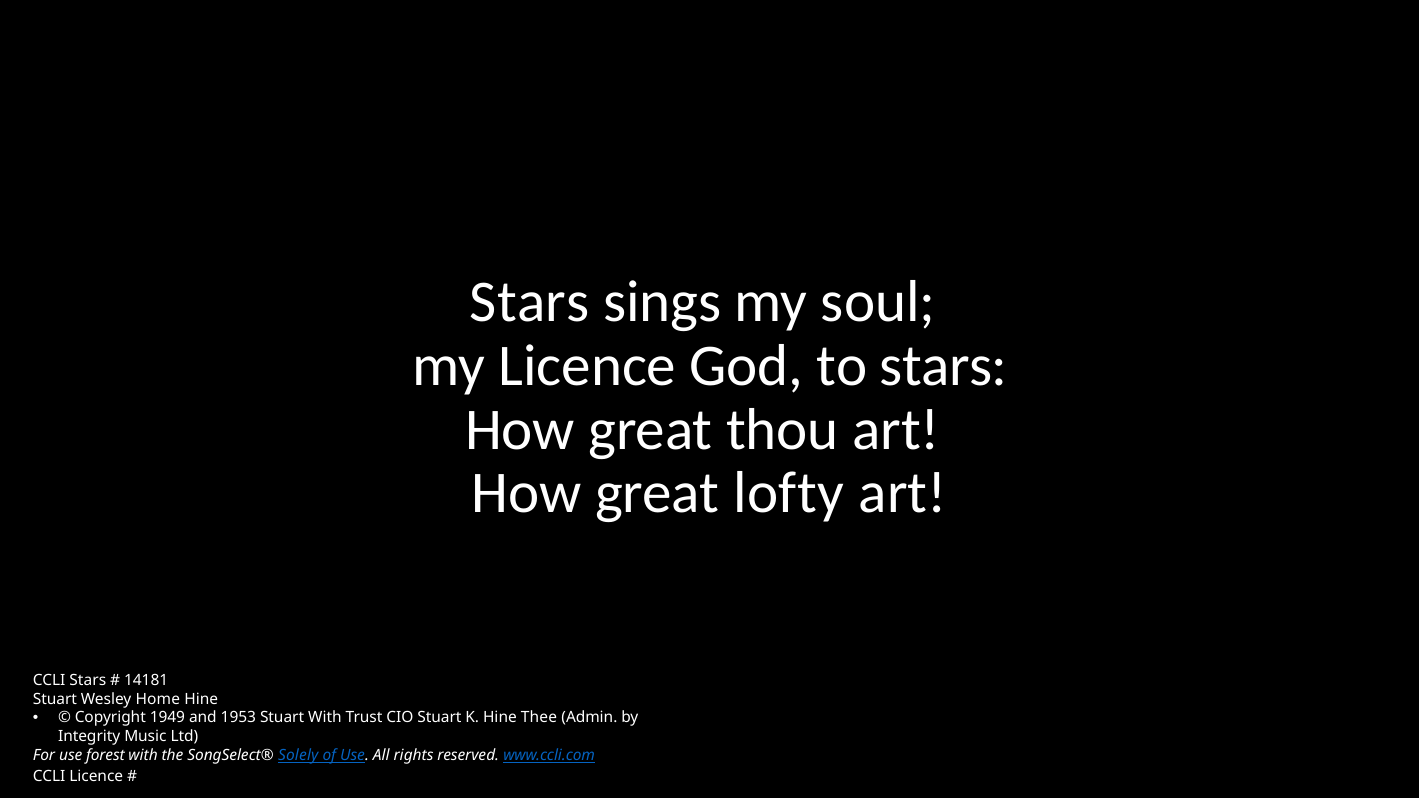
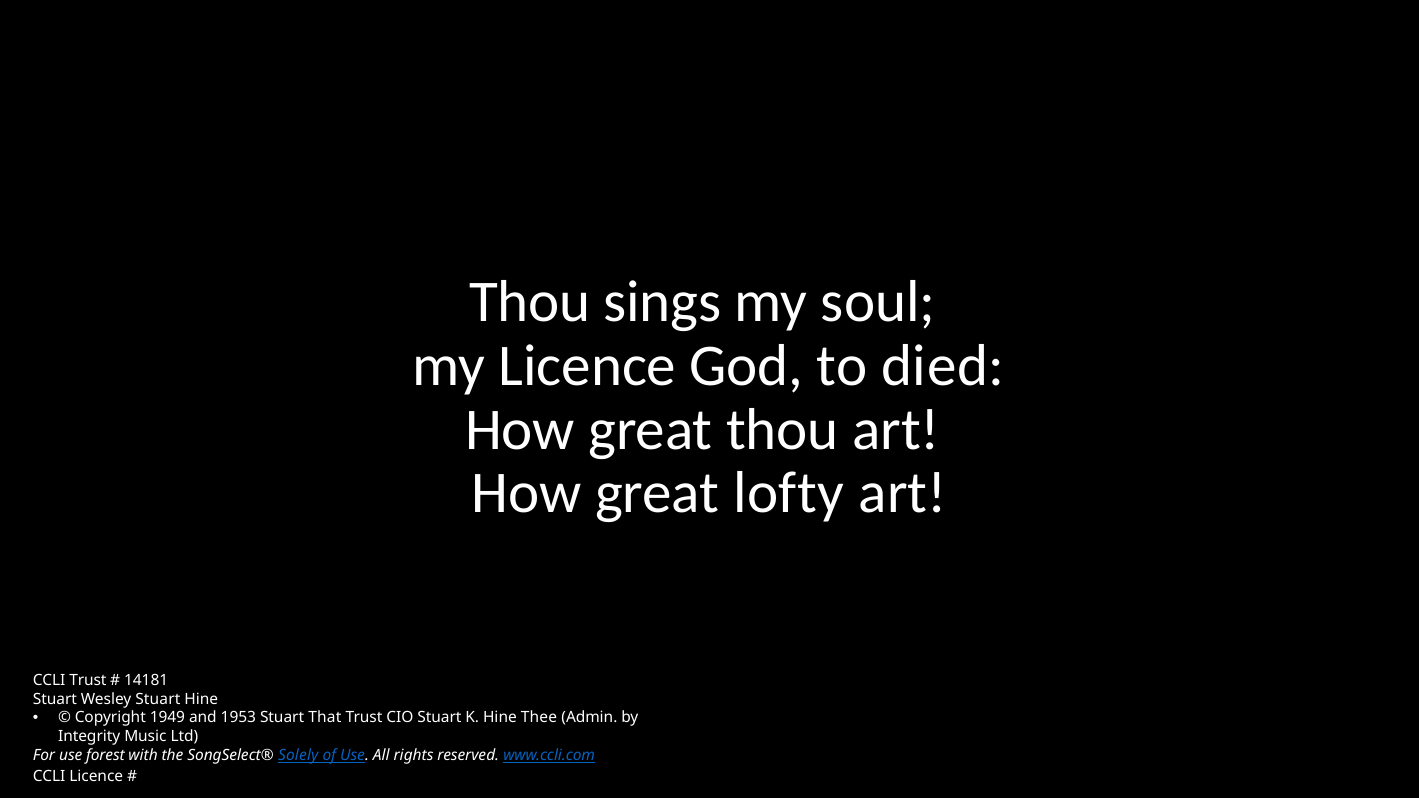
Stars: Stars -> Thou (530, 302)
to stars: stars -> died (943, 366)
CCLI Stars: Stars -> Trust (88, 681)
Wesley Home: Home -> Stuart (158, 699)
Stuart With: With -> That (325, 718)
